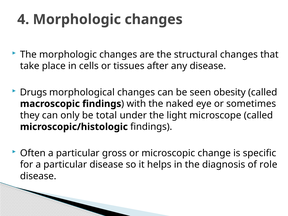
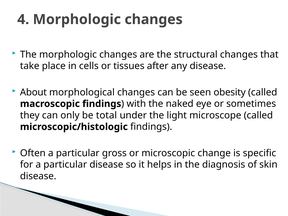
Drugs: Drugs -> About (33, 92)
role: role -> skin (268, 165)
